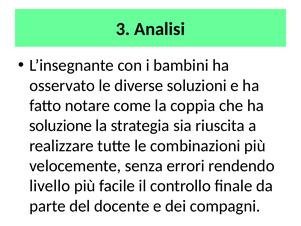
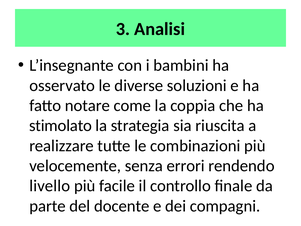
soluzione: soluzione -> stimolato (61, 126)
